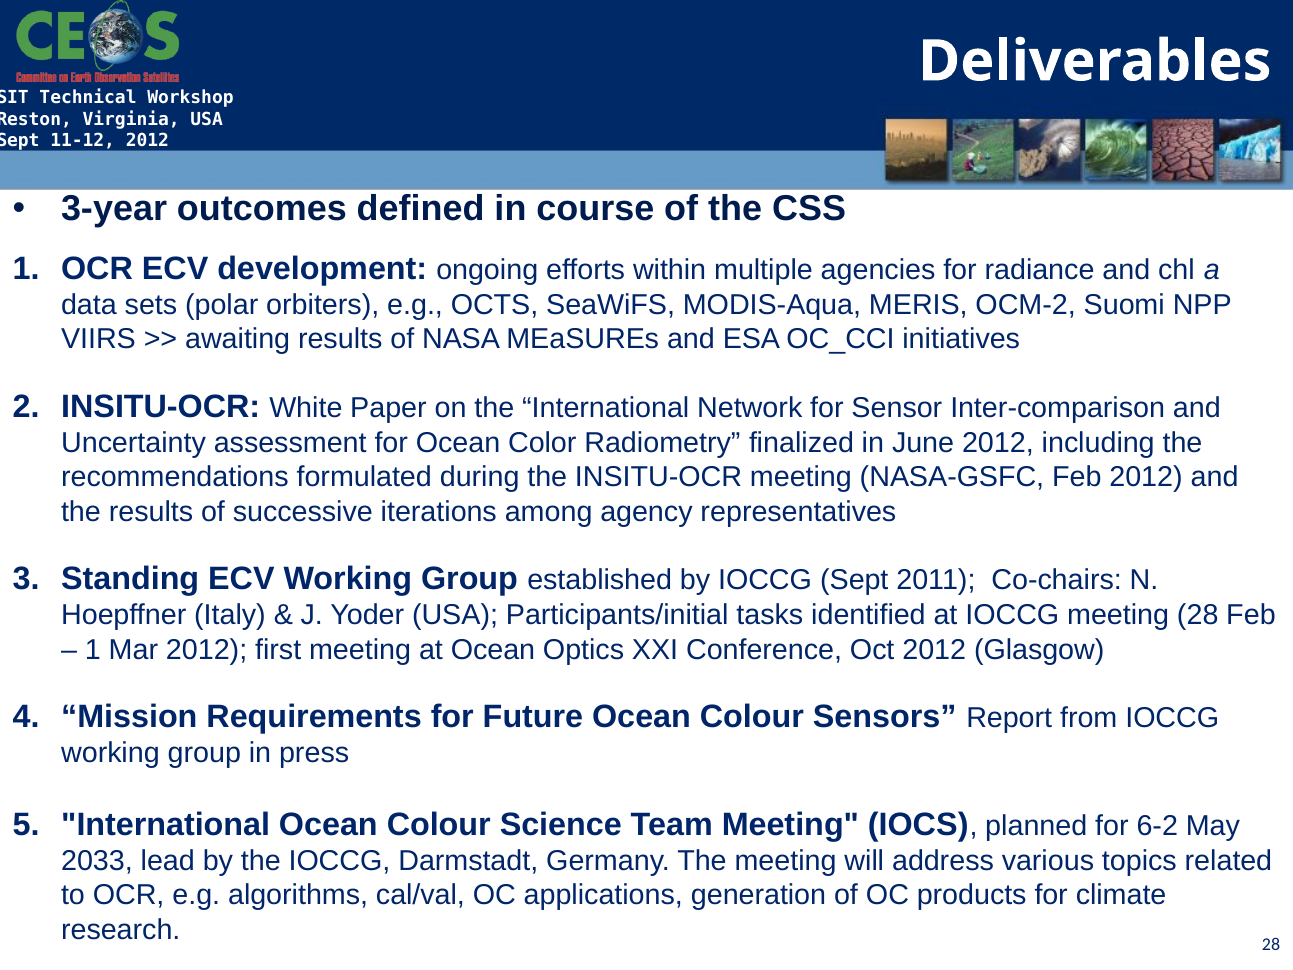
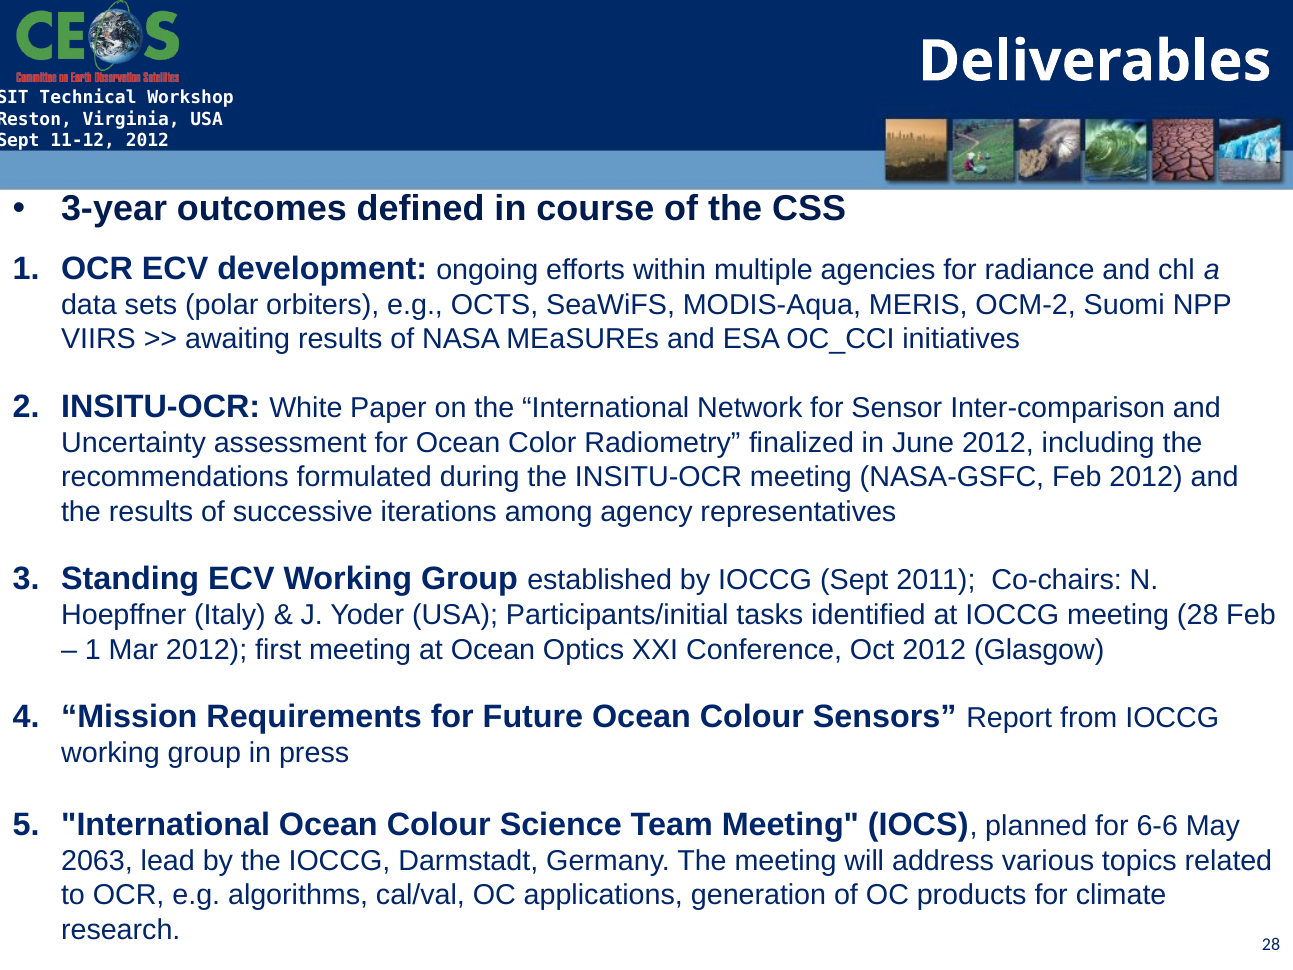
6-2: 6-2 -> 6-6 (1157, 826)
2033: 2033 -> 2063 (97, 861)
